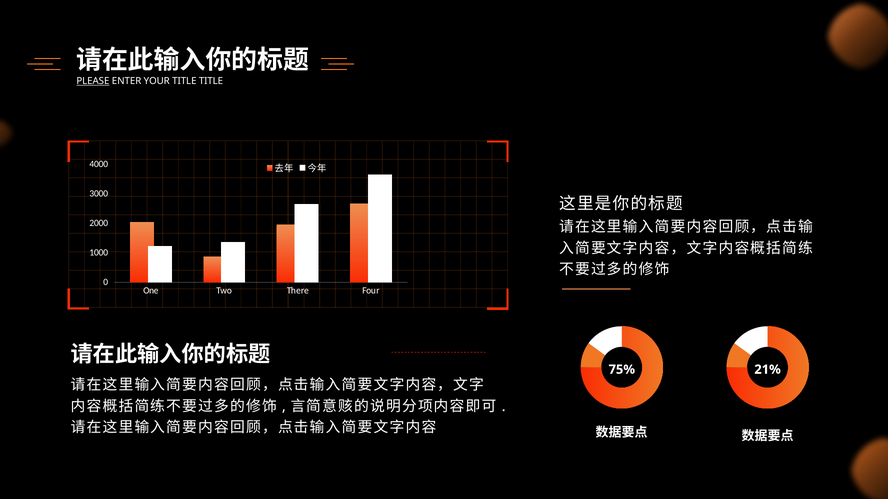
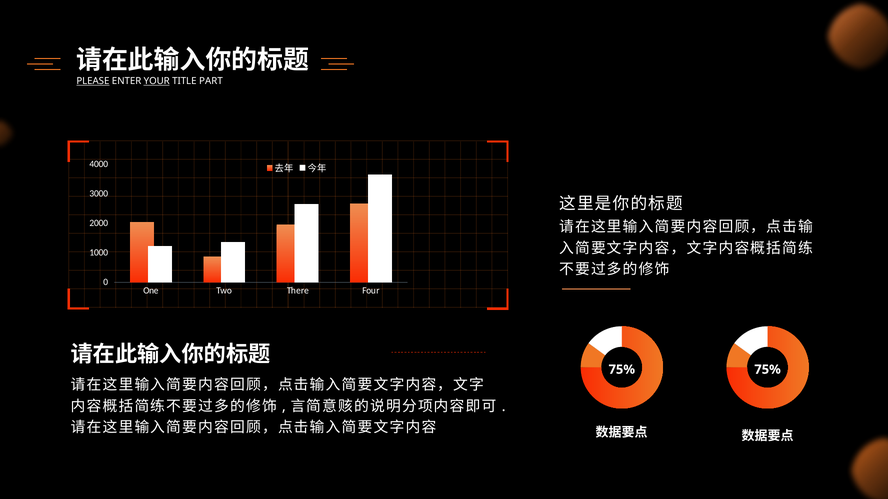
YOUR underline: none -> present (157, 81)
TITLE TITLE: TITLE -> PART (211, 81)
75% 21%: 21% -> 75% (768, 370)
